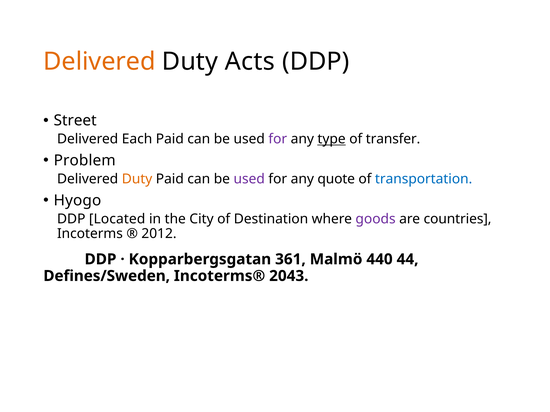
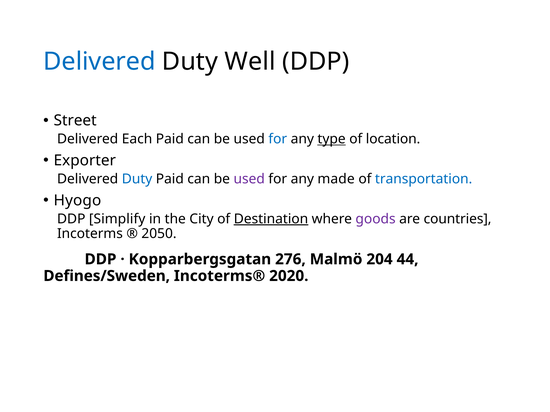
Delivered colour: orange -> blue (99, 62)
Acts: Acts -> Well (250, 62)
for colour: purple -> blue (278, 139)
transfer: transfer -> location (393, 139)
Problem: Problem -> Exporter (85, 161)
Duty colour: orange -> blue (137, 179)
quote: quote -> made (336, 179)
Located: Located -> Simplify (117, 219)
Destination underline: none -> present (271, 219)
2012: 2012 -> 2050 (159, 234)
361: 361 -> 276 (290, 260)
440: 440 -> 204 (380, 260)
2043: 2043 -> 2020 (289, 276)
